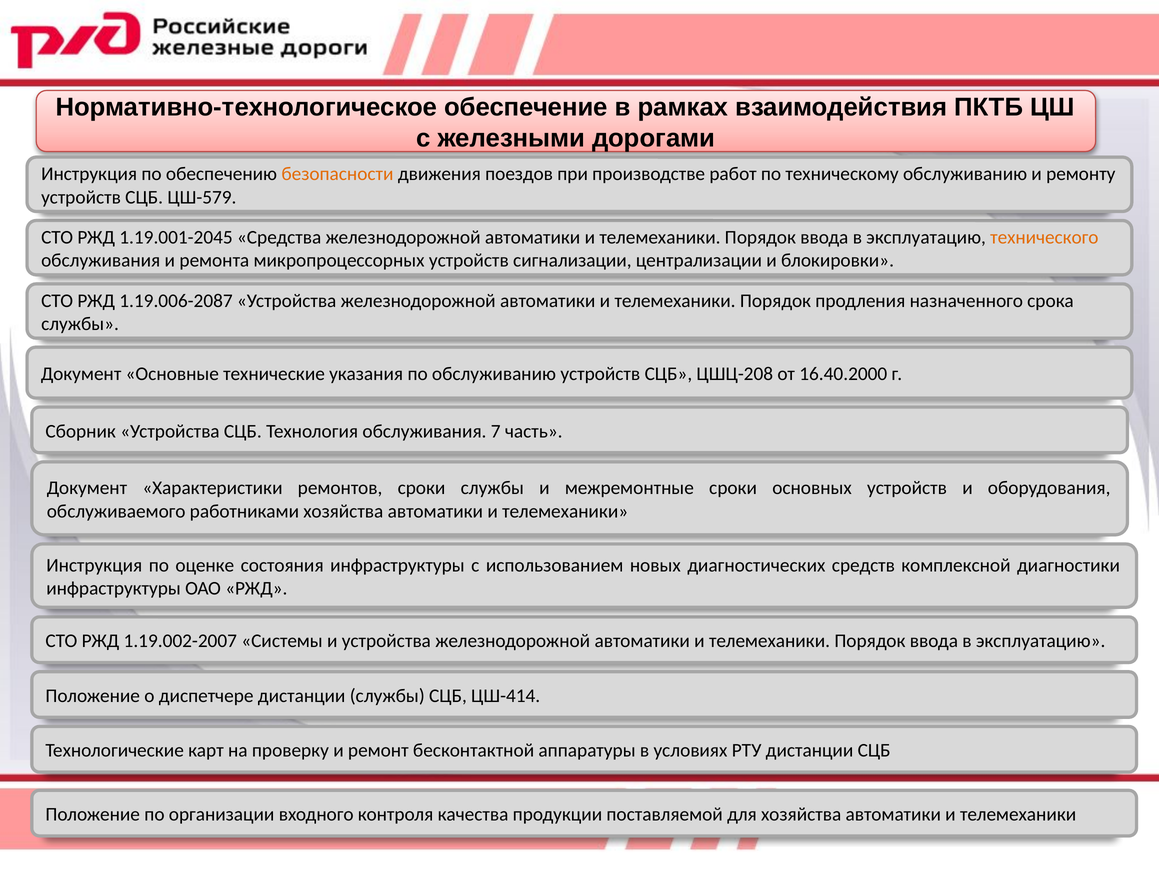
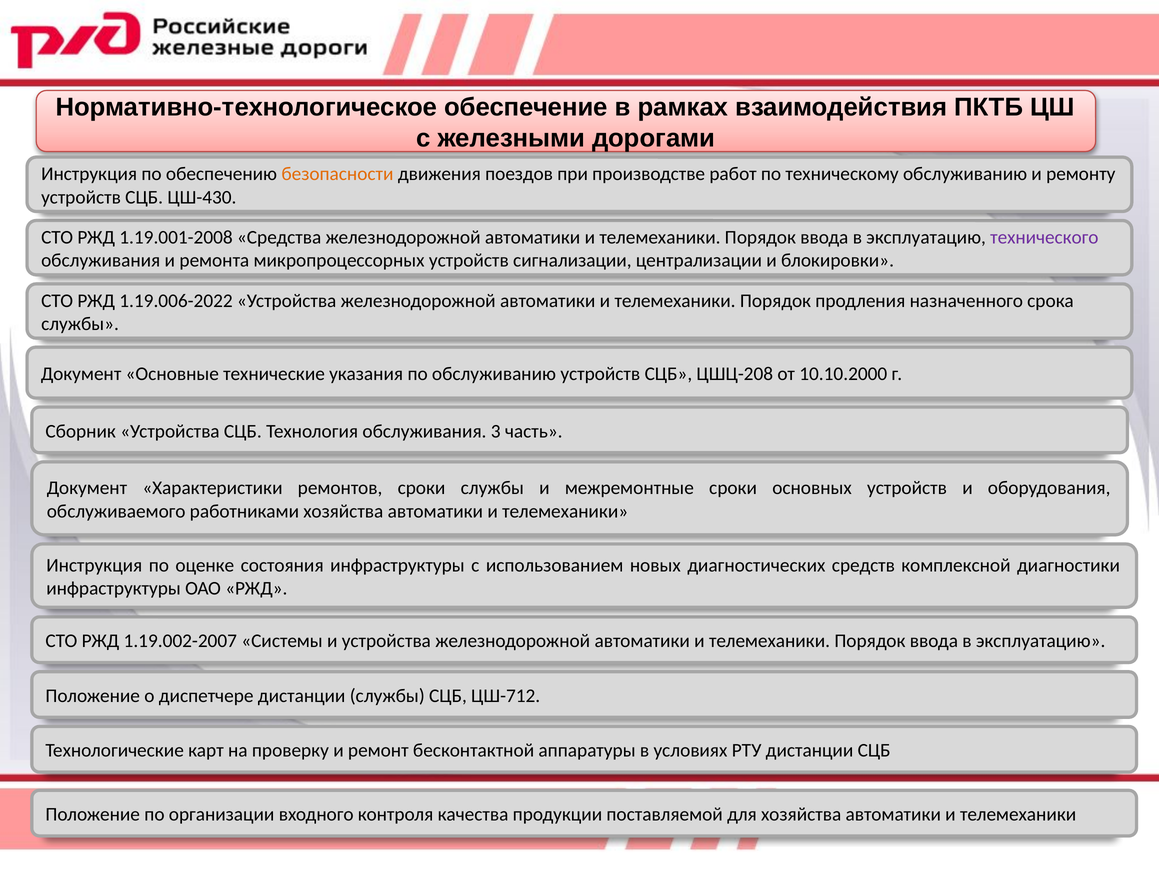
ЦШ-579: ЦШ-579 -> ЦШ-430 (202, 197)
1.19.001-2045: 1.19.001-2045 -> 1.19.001-2008 (176, 237)
технического colour: orange -> purple (1044, 237)
1.19.006-2087: 1.19.006-2087 -> 1.19.006-2022 (176, 301)
16.40.2000: 16.40.2000 -> 10.10.2000 (843, 374)
7: 7 -> 3 (496, 431)
ЦШ-414: ЦШ-414 -> ЦШ-712 (506, 696)
